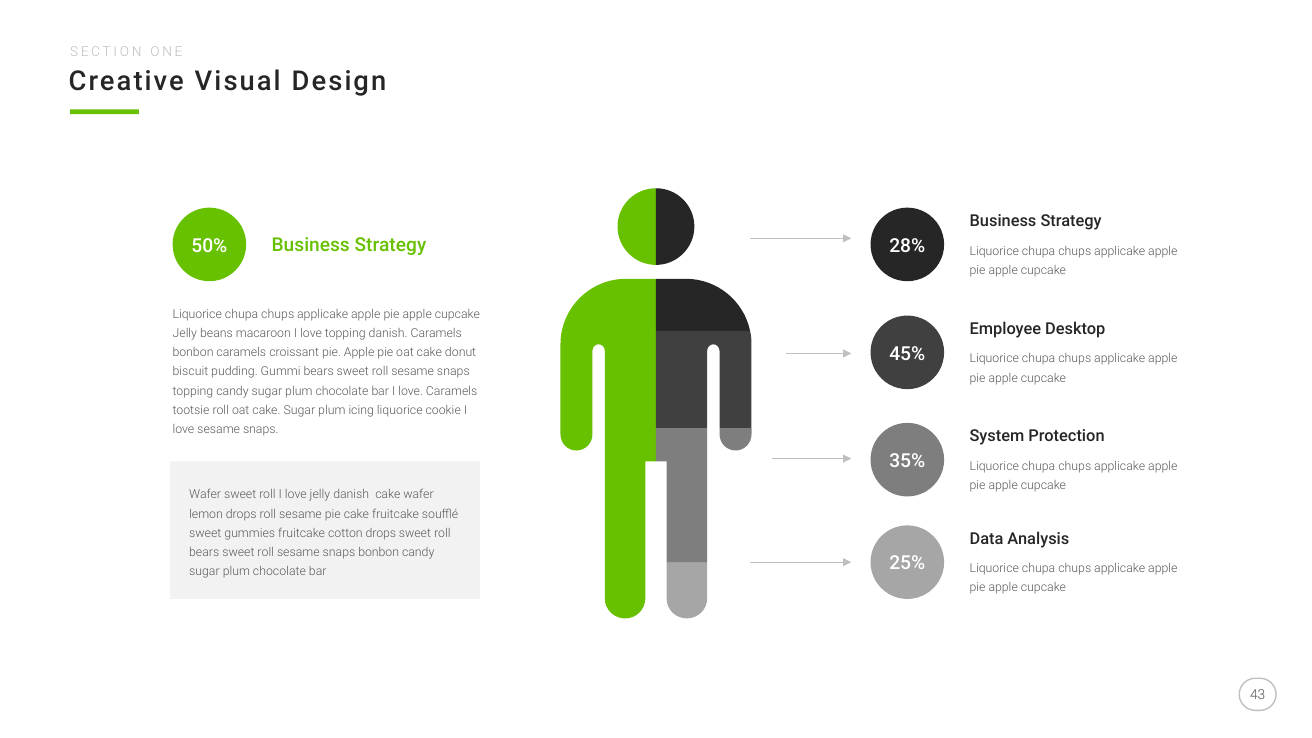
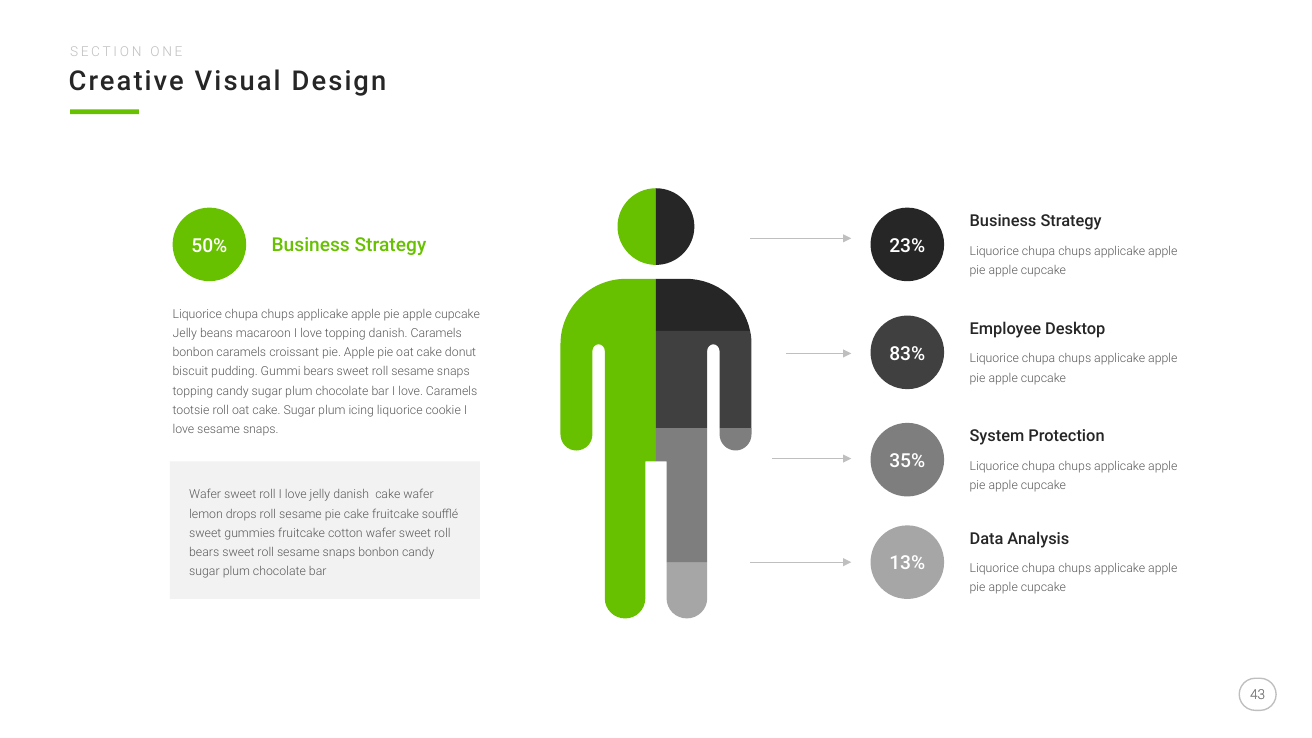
28%: 28% -> 23% (907, 246)
45%: 45% -> 83% (907, 354)
cotton drops: drops -> wafer (381, 533)
25%: 25% -> 13% (907, 563)
